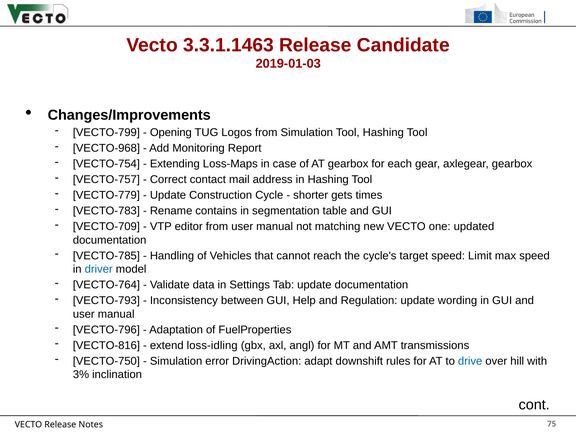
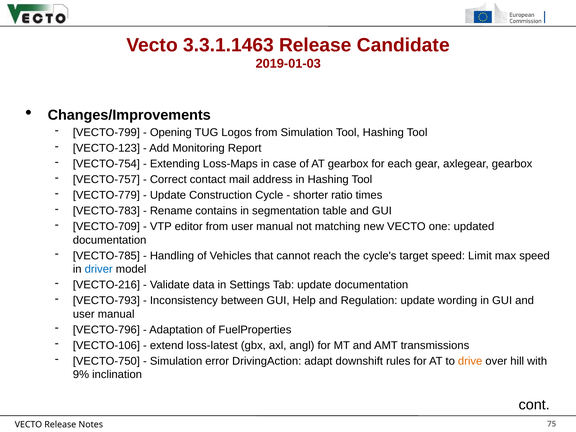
VECTO-968: VECTO-968 -> VECTO-123 (106, 148)
gets: gets -> ratio (342, 195)
VECTO-764: VECTO-764 -> VECTO-216 (106, 285)
VECTO-816: VECTO-816 -> VECTO-106 (106, 345)
loss-idling: loss-idling -> loss-latest (212, 345)
drive colour: blue -> orange (470, 361)
3%: 3% -> 9% (81, 375)
